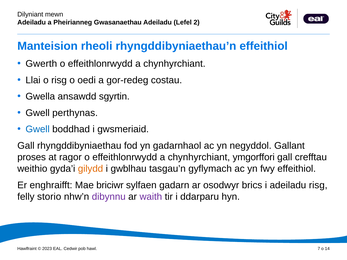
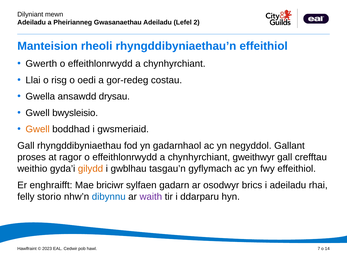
sgyrtin: sgyrtin -> drysau (114, 97)
perthynas: perthynas -> bwysleisio (75, 113)
Gwell colour: blue -> orange (38, 129)
ymgorffori: ymgorffori -> gweithwyr (254, 157)
adeiladu risg: risg -> rhai (318, 185)
dibynnu colour: purple -> blue (109, 197)
